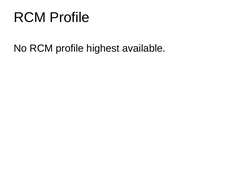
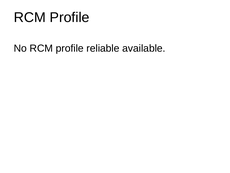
highest: highest -> reliable (103, 48)
